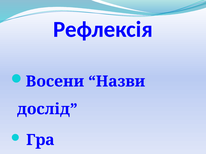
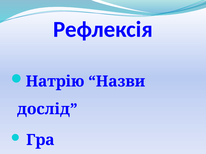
Восени: Восени -> Натрію (55, 82)
